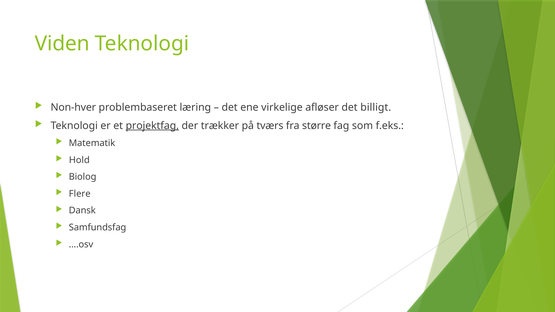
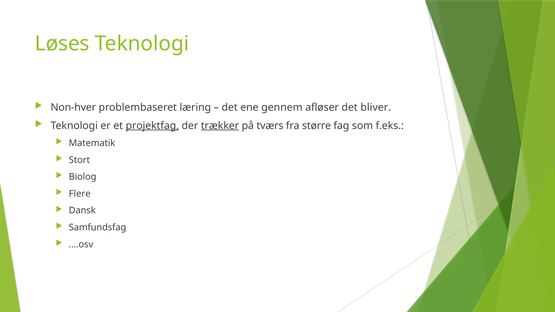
Viden: Viden -> Løses (62, 44)
virkelige: virkelige -> gennem (282, 107)
billigt: billigt -> bliver (376, 107)
trækker underline: none -> present (220, 126)
Hold: Hold -> Stort (79, 160)
